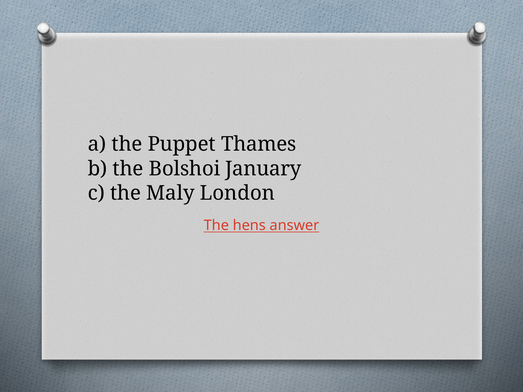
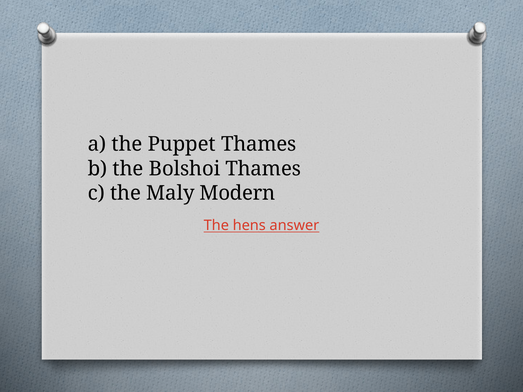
Bolshoi January: January -> Thames (263, 169)
London: London -> Modern (238, 193)
